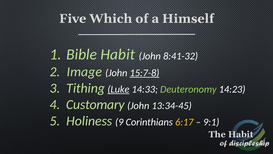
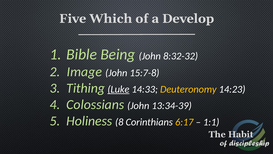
Himself: Himself -> Develop (188, 19)
Habit: Habit -> Being (118, 54)
8:41-32: 8:41-32 -> 8:32-32 (181, 56)
15:7-8 underline: present -> none (144, 73)
Deuteronomy colour: light green -> yellow (188, 89)
Customary: Customary -> Colossians (95, 104)
13:34-45: 13:34-45 -> 13:34-39 (172, 105)
9: 9 -> 8 (119, 122)
9:1: 9:1 -> 1:1 (211, 122)
